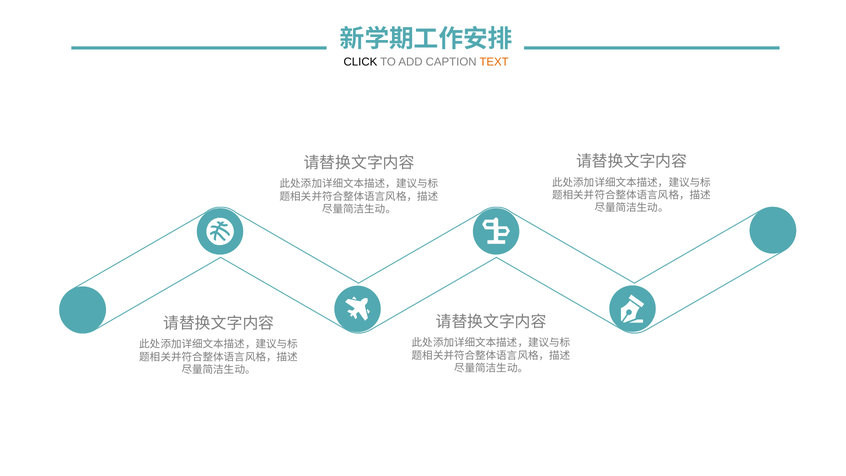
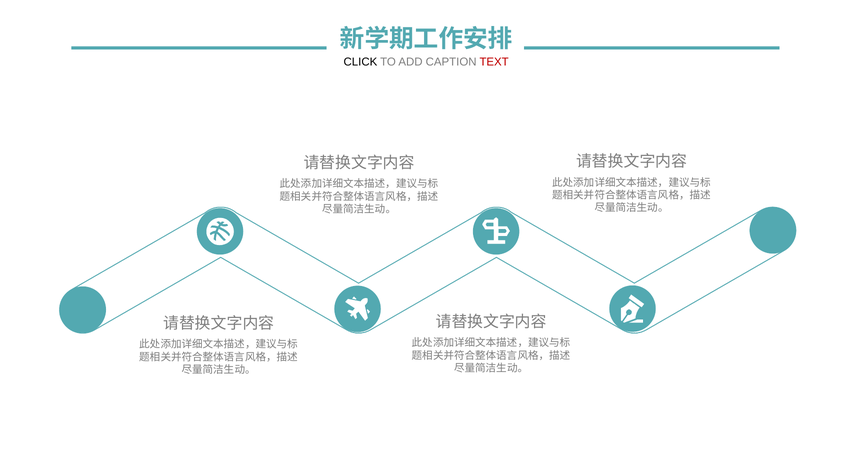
TEXT colour: orange -> red (494, 62)
